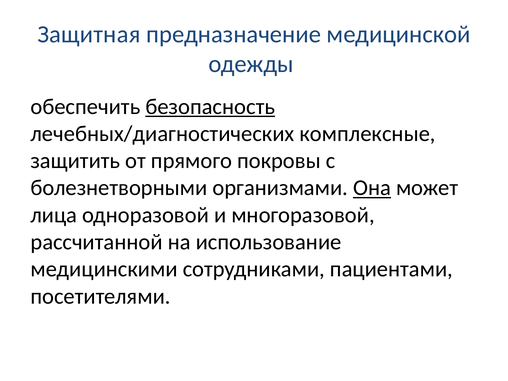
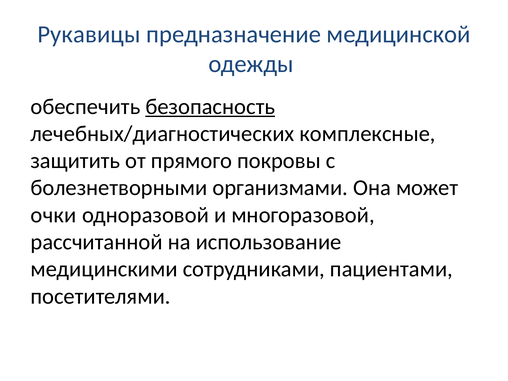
Защитная: Защитная -> Рукавицы (89, 34)
Она underline: present -> none (372, 188)
лица: лица -> очки (54, 215)
